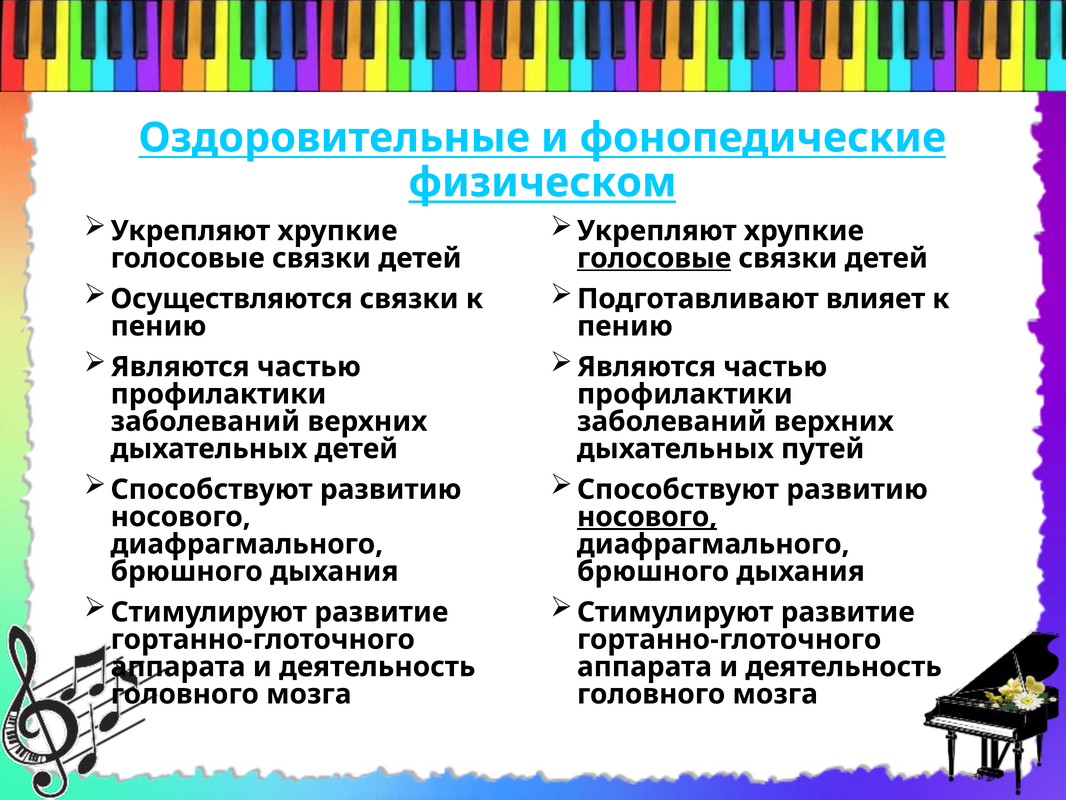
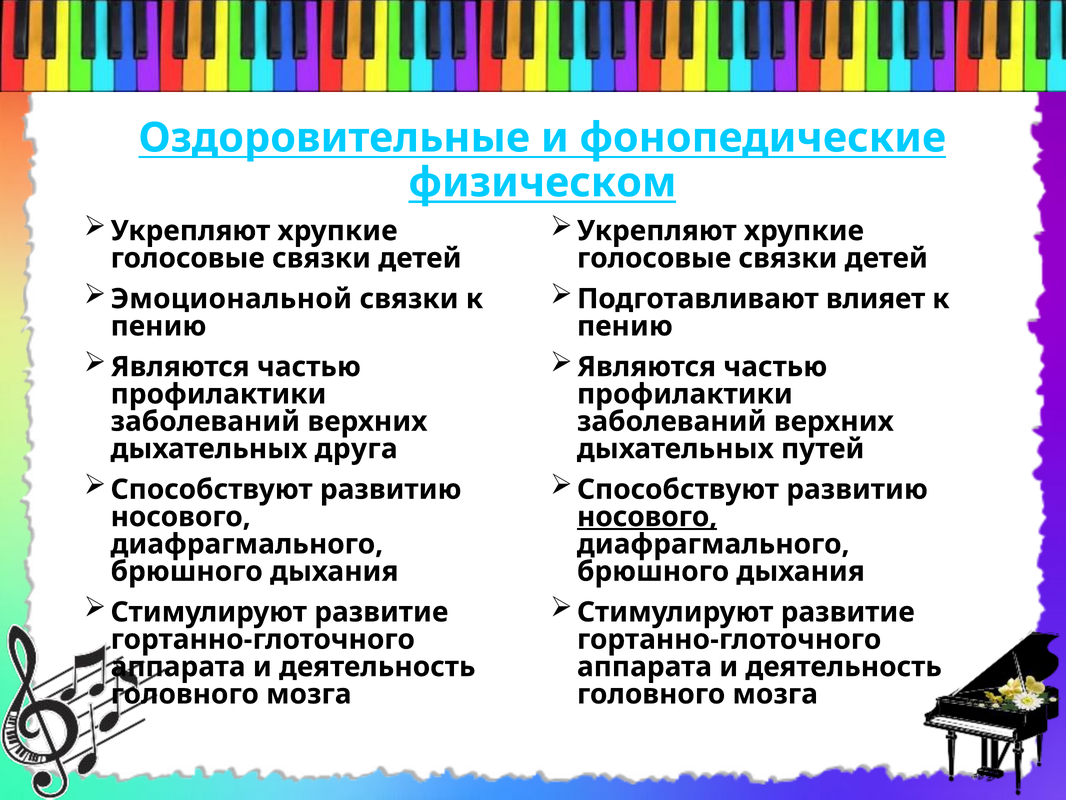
голосовые underline: present -> none (654, 258)
Осуществляются: Осуществляются -> Эмоциональной (231, 299)
дыхательных детей: детей -> друга (356, 449)
